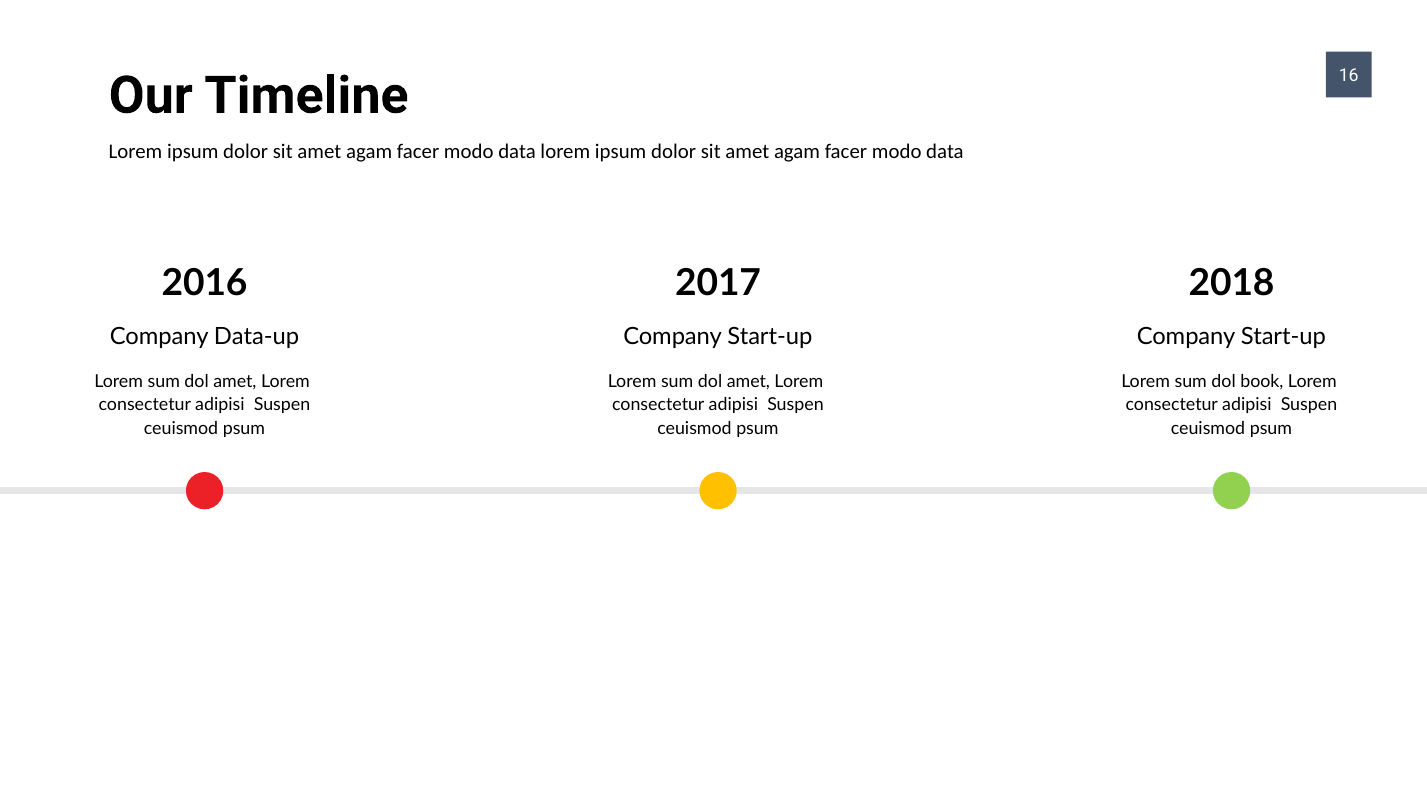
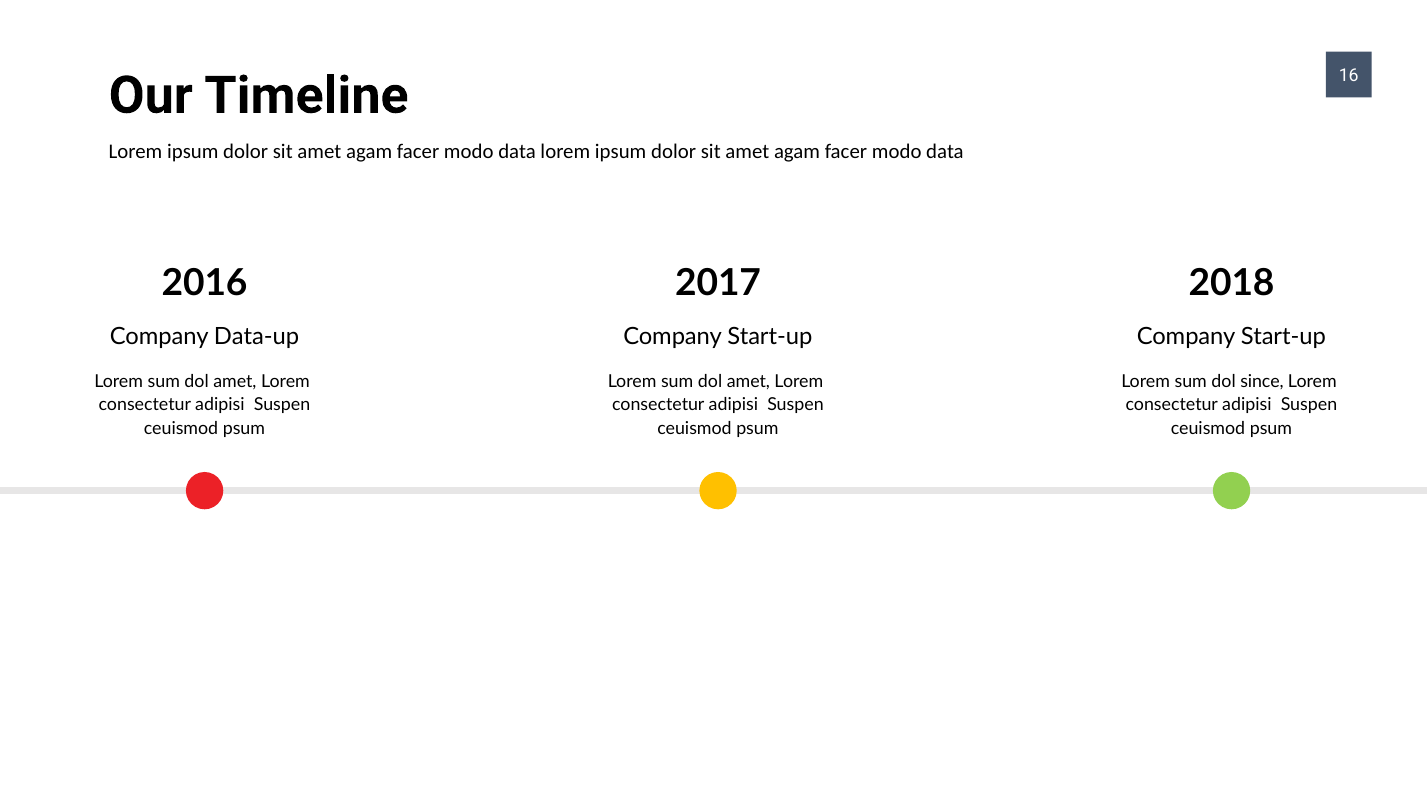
book: book -> since (1262, 382)
